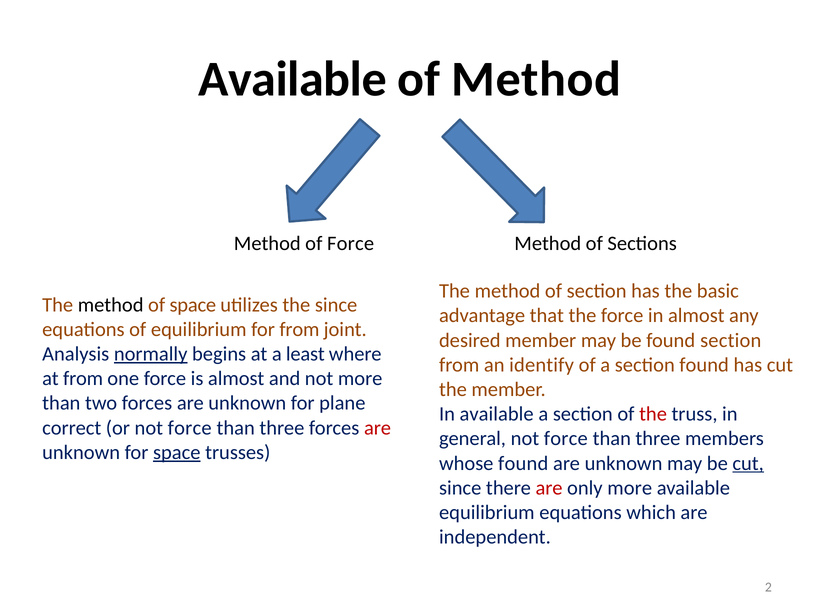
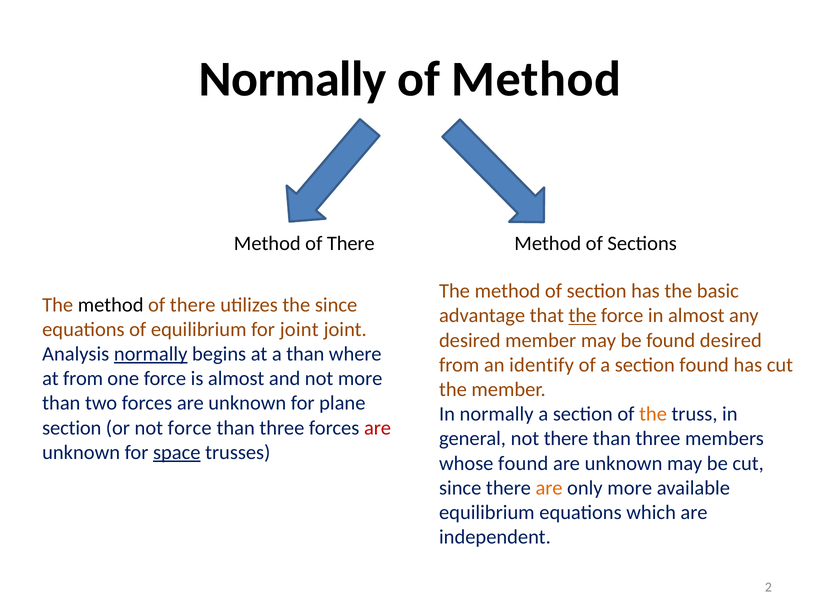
Available: Available -> Normally (293, 79)
Force: Force -> There (351, 244)
space: space -> there (193, 305)
the underline: none -> present (582, 316)
for from: from -> joint (299, 330)
found section: section -> desired (731, 341)
a least: least -> than (305, 354)
In available: available -> normally (497, 415)
the colour: red -> orange (653, 415)
correct: correct -> section (72, 428)
general not force: force -> there (566, 439)
cut underline: present -> none (748, 464)
are colour: red -> orange (549, 488)
